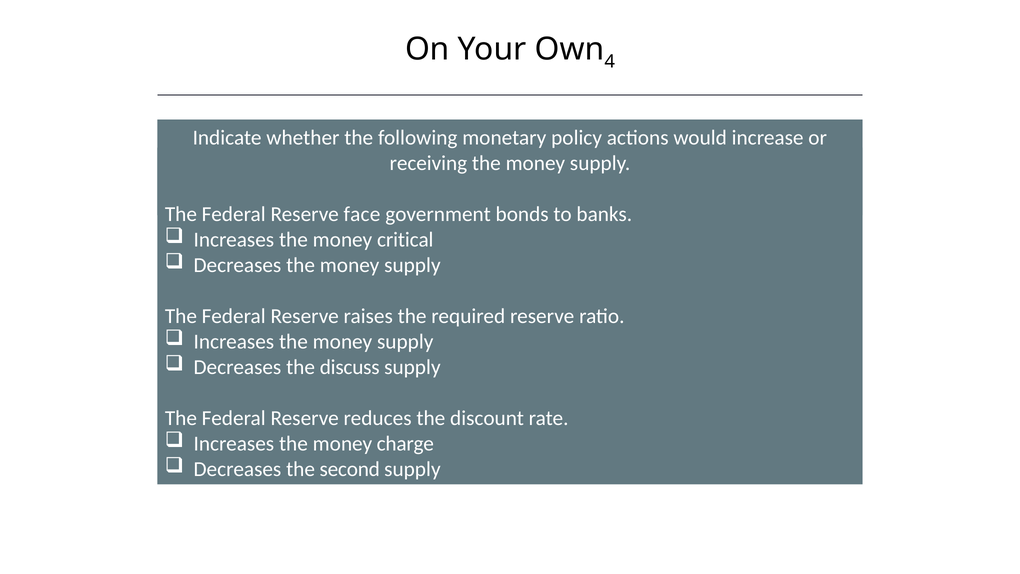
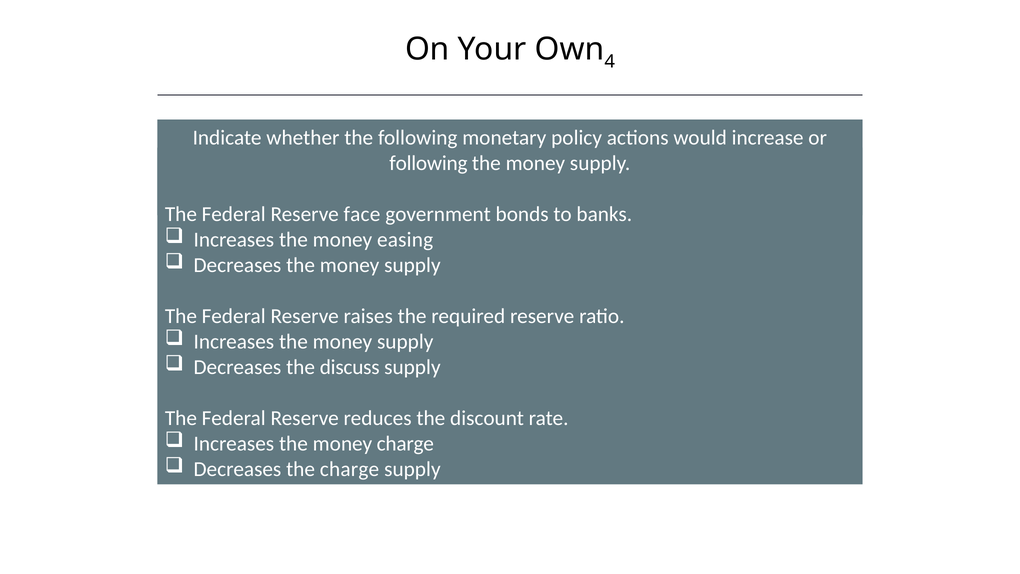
receiving: receiving -> following (428, 163)
critical: critical -> easing (405, 240)
the second: second -> charge (349, 469)
